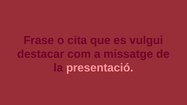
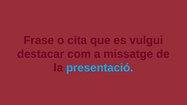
presentació colour: pink -> light blue (100, 68)
